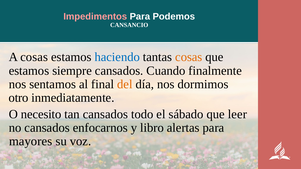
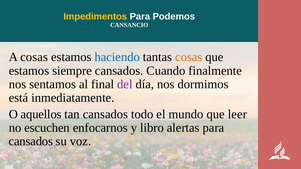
Impedimentos colour: pink -> yellow (95, 17)
del colour: orange -> purple (125, 84)
otro: otro -> está (19, 98)
necesito: necesito -> aquellos (41, 115)
sábado: sábado -> mundo (186, 115)
no cansados: cansados -> escuchen (47, 128)
mayores: mayores -> cansados (31, 142)
